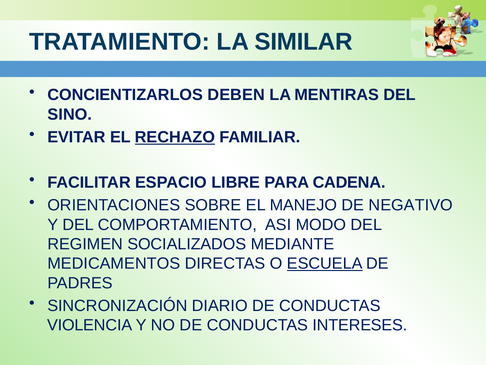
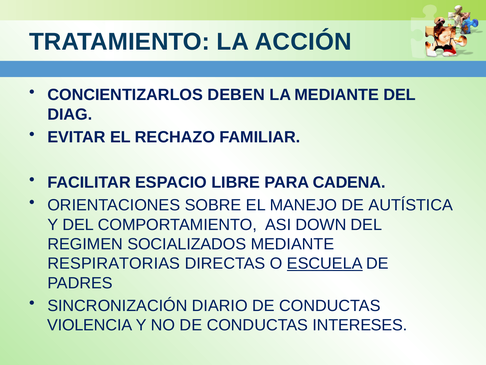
SIMILAR: SIMILAR -> ACCIÓN (303, 42)
LA MENTIRAS: MENTIRAS -> MEDIANTE (337, 95)
SINO: SINO -> DIAG (70, 114)
RECHAZO underline: present -> none (175, 137)
NEGATIVO: NEGATIVO -> AUTÍSTICA (411, 205)
MODO: MODO -> DOWN (321, 224)
MEDICAMENTOS: MEDICAMENTOS -> RESPIRATORIAS (114, 263)
